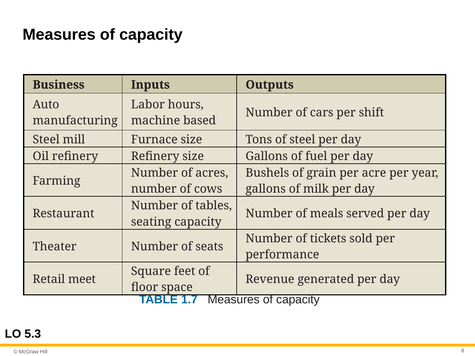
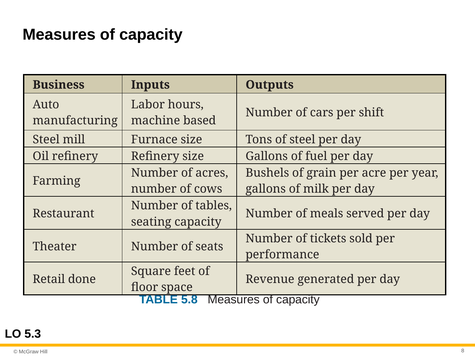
meet: meet -> done (82, 280)
1.7: 1.7 -> 5.8 (189, 300)
